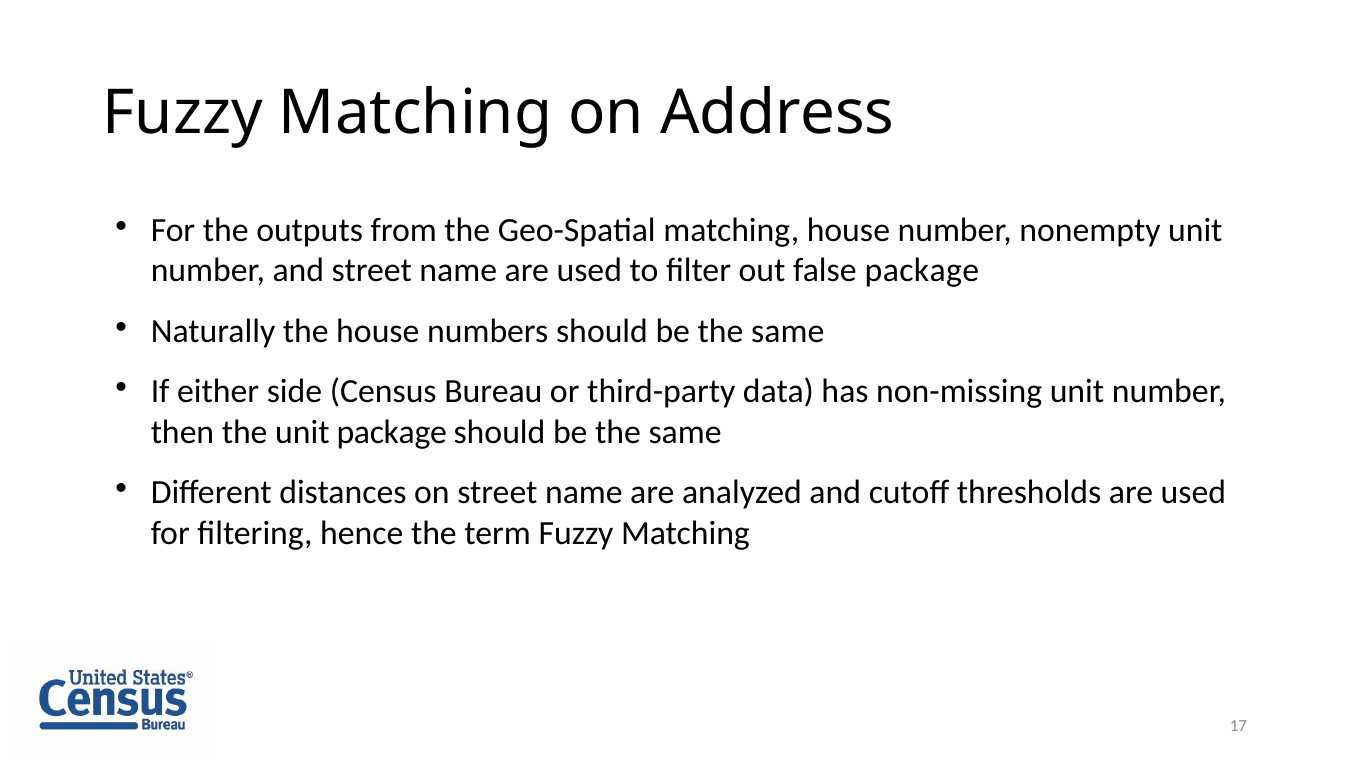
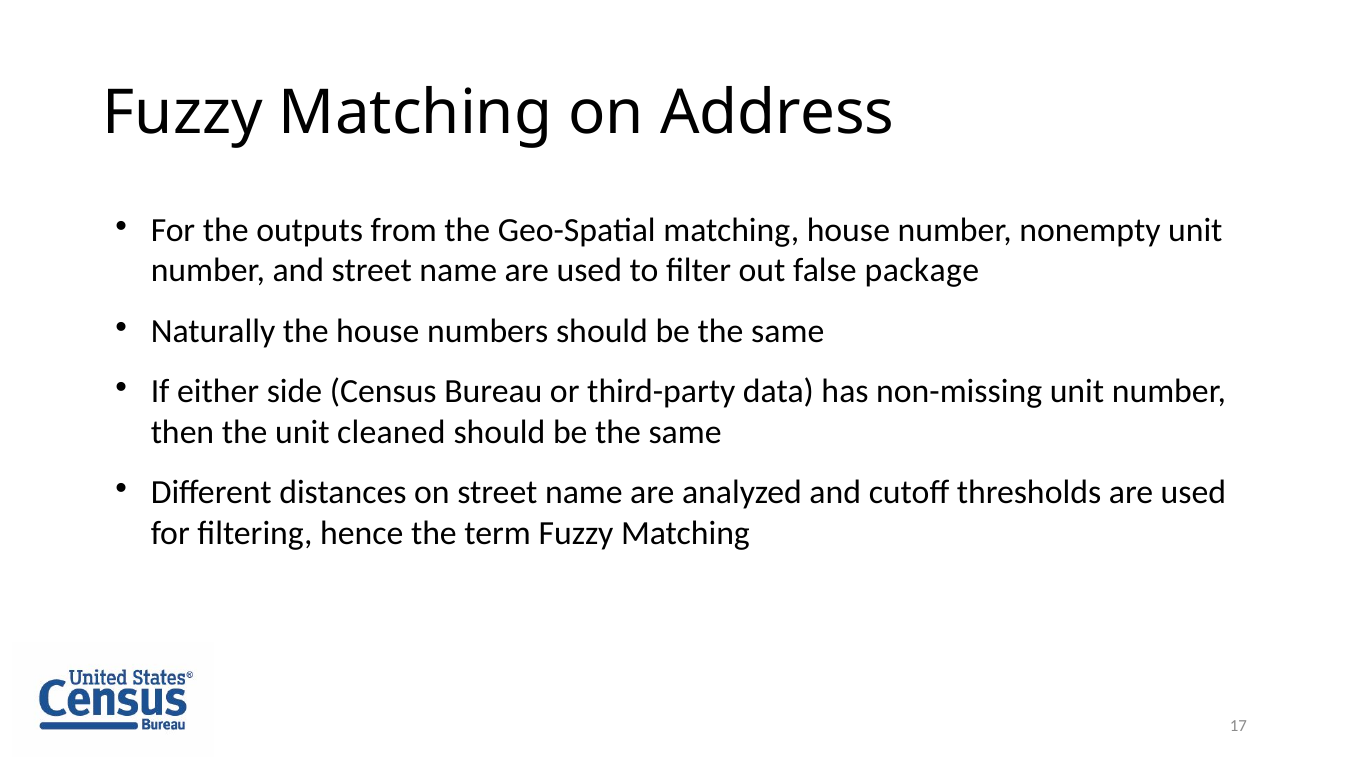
unit package: package -> cleaned (391, 432)
